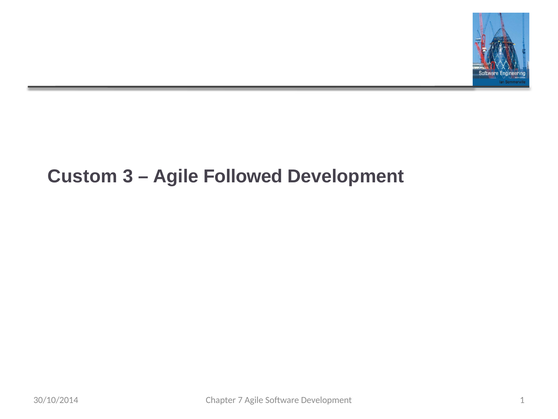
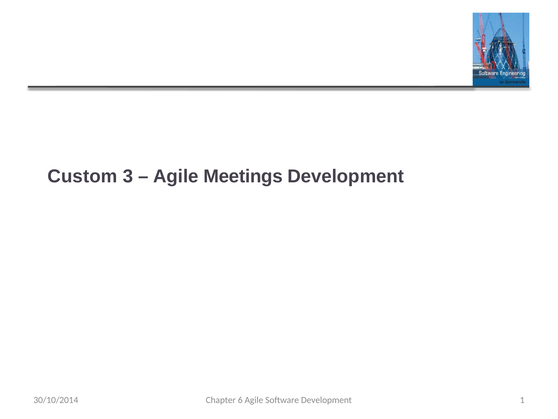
Followed: Followed -> Meetings (243, 176)
7: 7 -> 6 (240, 400)
